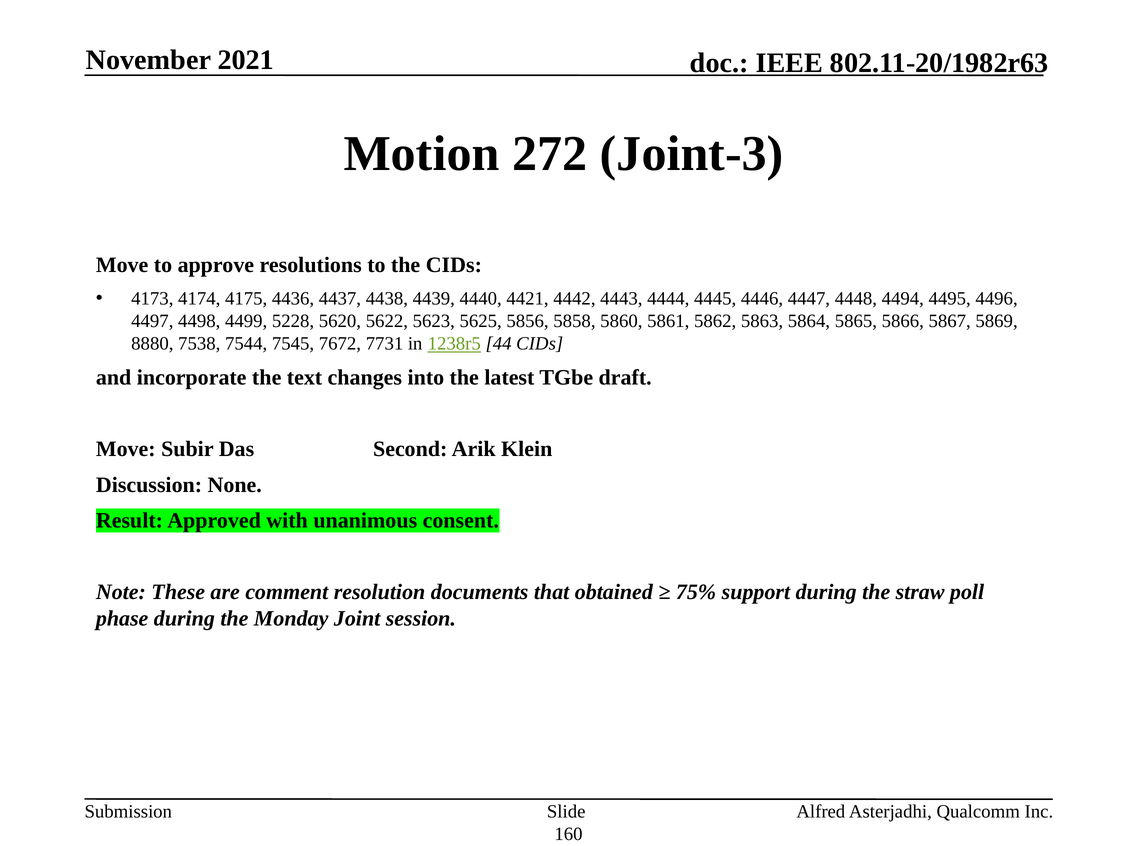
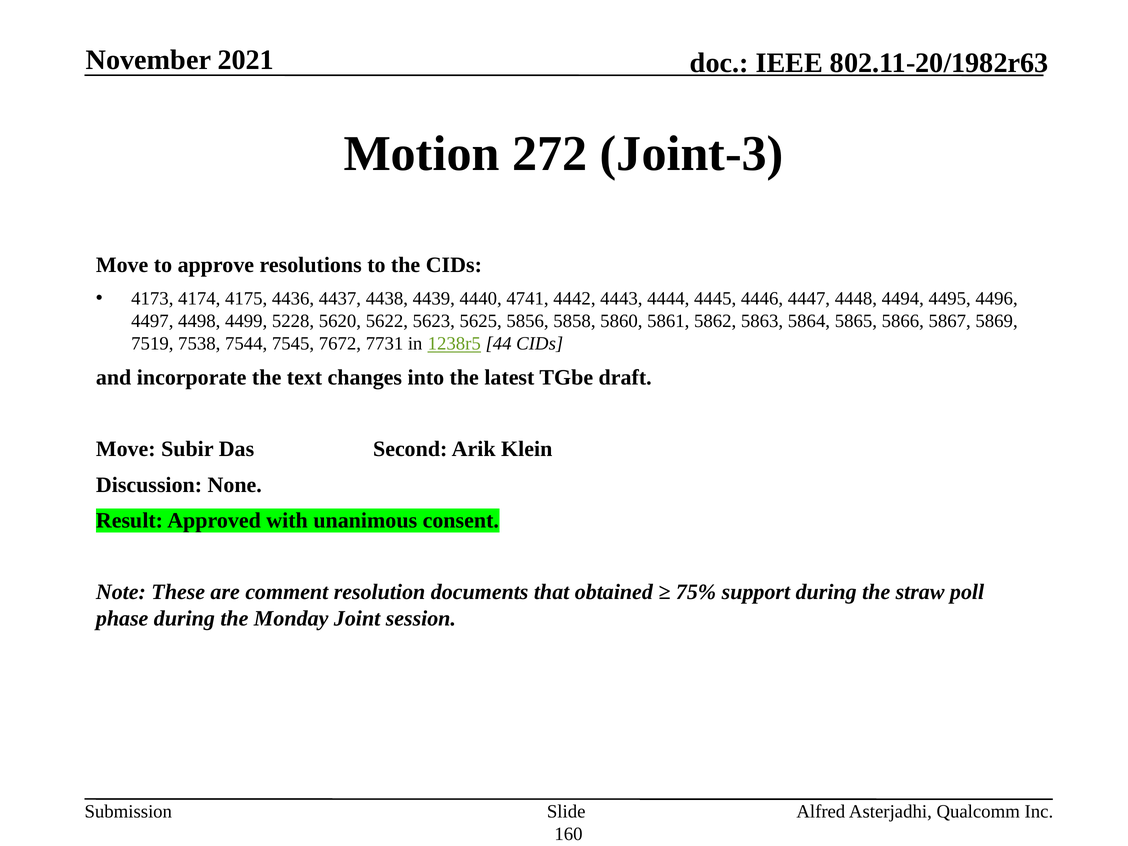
4421: 4421 -> 4741 (528, 298)
8880: 8880 -> 7519 (152, 344)
